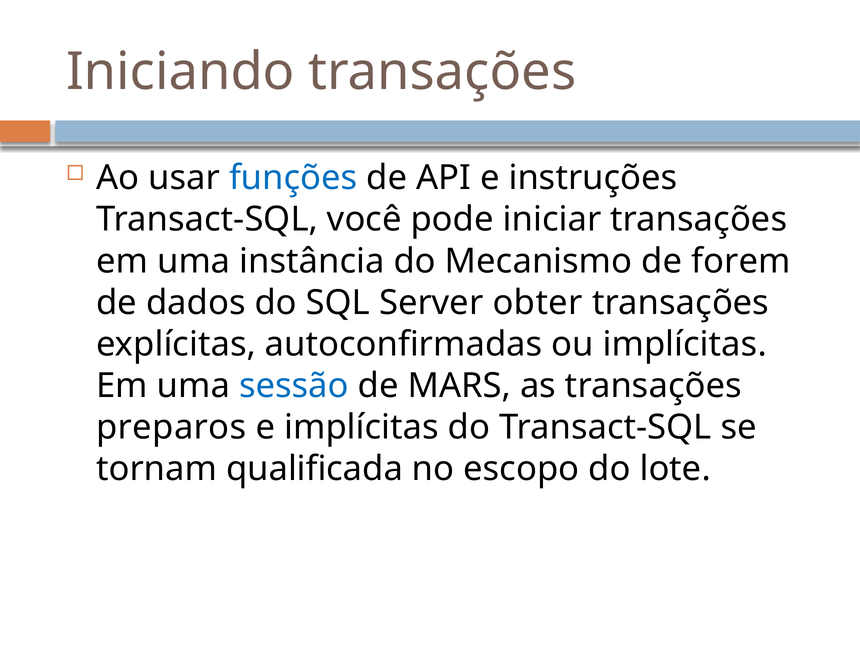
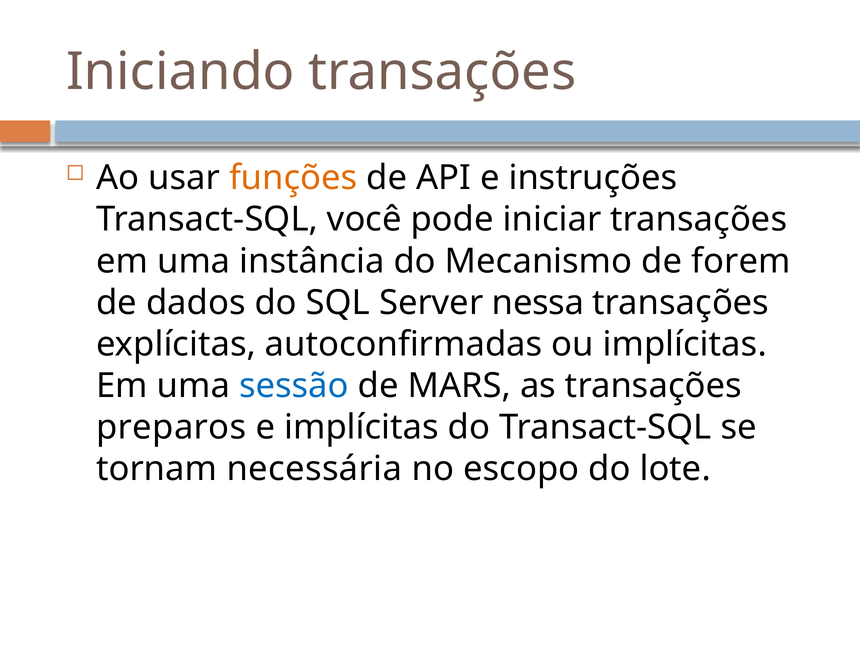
funções colour: blue -> orange (293, 178)
obter: obter -> nessa (538, 303)
qualificada: qualificada -> necessária (314, 469)
